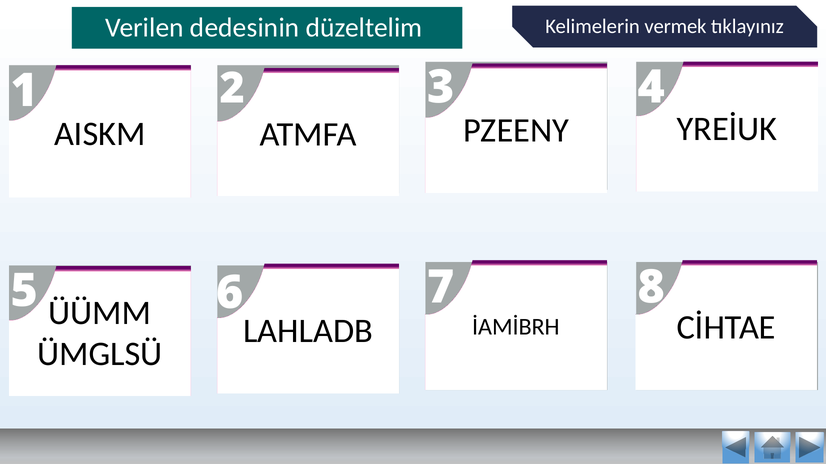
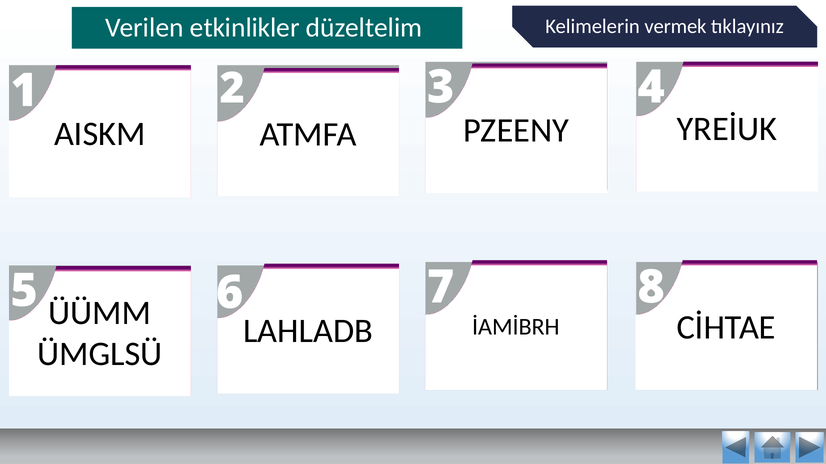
dedesinin: dedesinin -> etkinlikler (245, 28)
